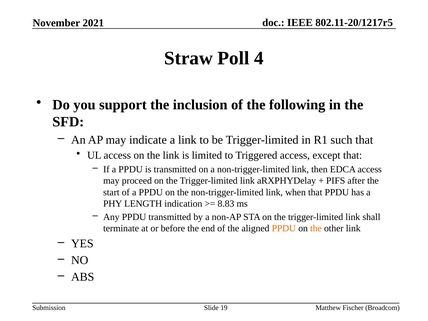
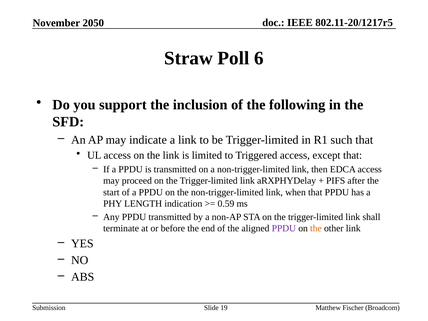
2021: 2021 -> 2050 (93, 23)
4: 4 -> 6 (259, 58)
8.83: 8.83 -> 0.59 (226, 204)
PPDU colour: orange -> purple (284, 228)
